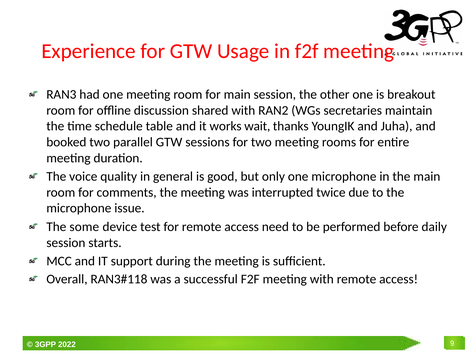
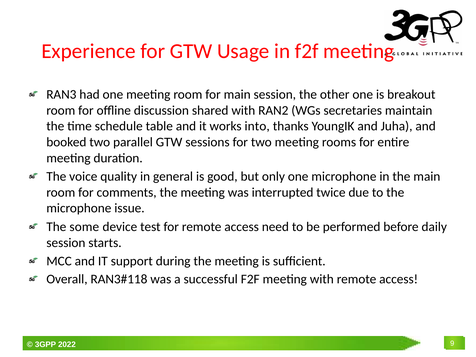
wait: wait -> into (257, 126)
